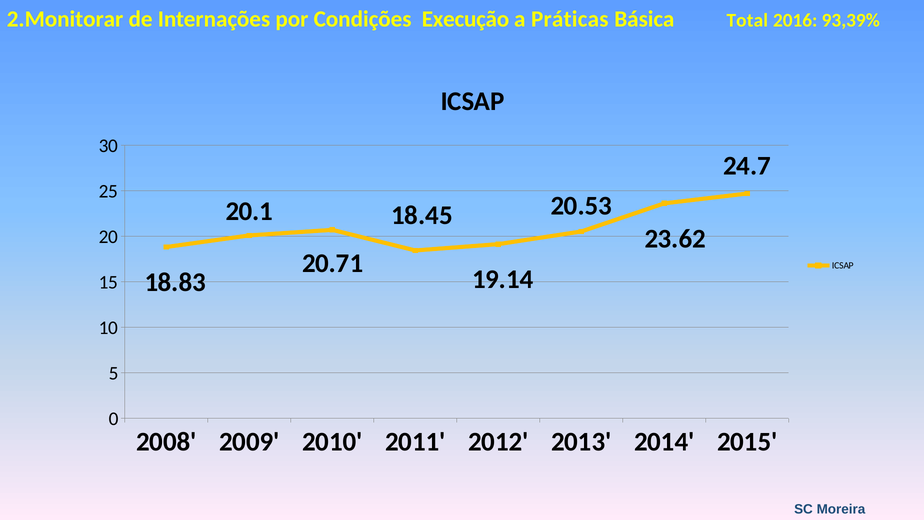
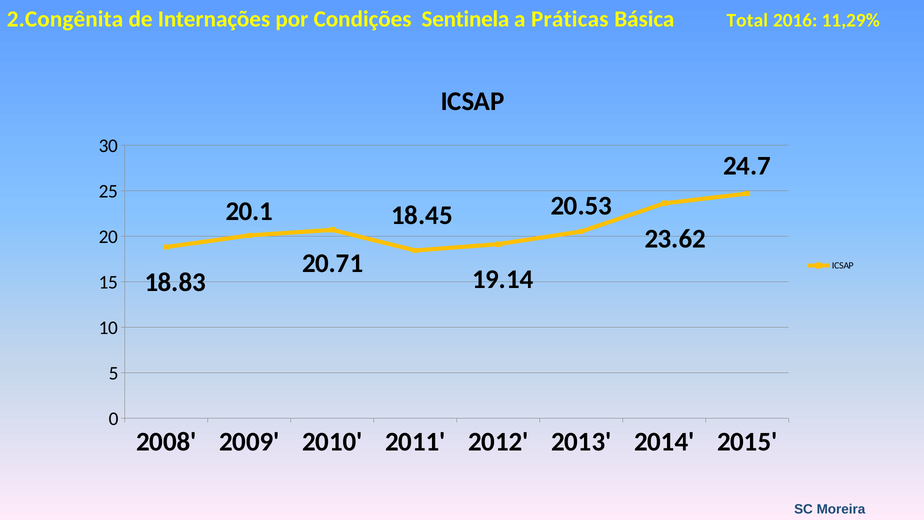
2.Monitorar: 2.Monitorar -> 2.Congênita (65, 19)
Execução: Execução -> Sentinela (465, 19)
93,39%: 93,39% -> 11,29% (851, 20)
